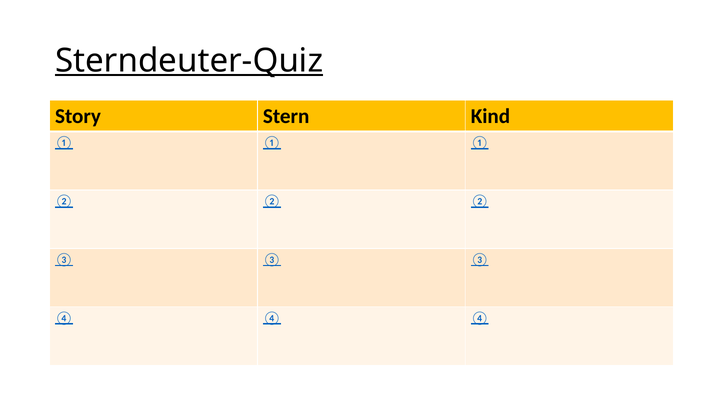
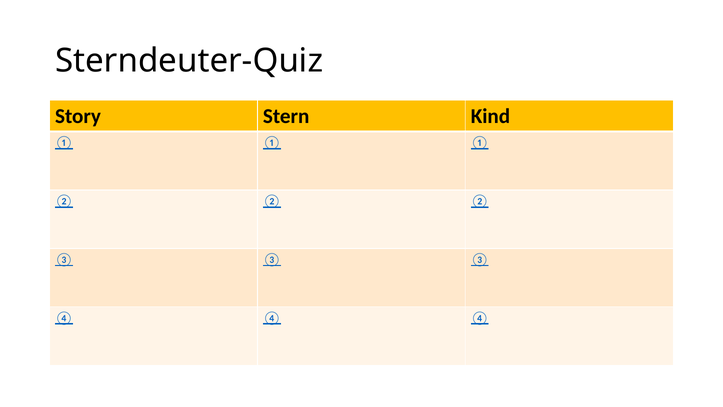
Sterndeuter-Quiz underline: present -> none (189, 61)
